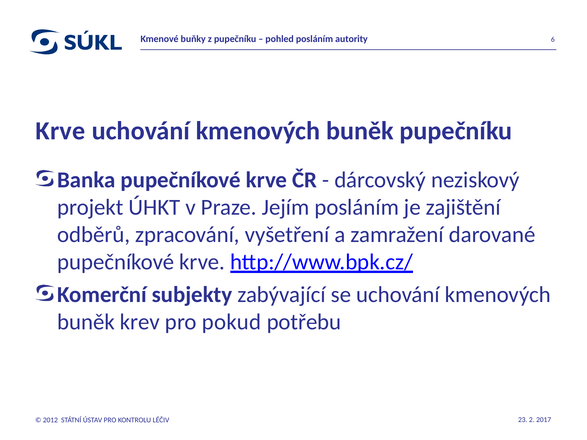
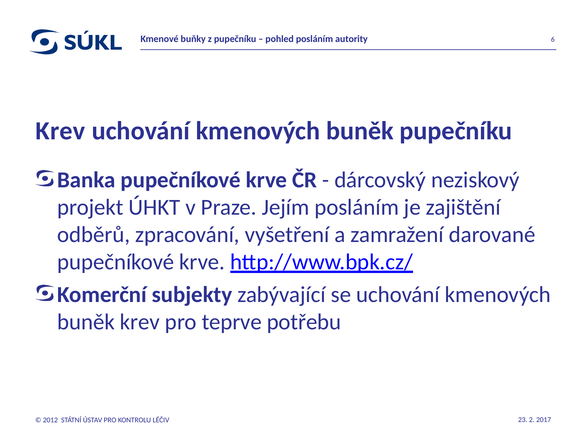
Krve: Krve -> Krev (60, 131)
pokud: pokud -> teprve (232, 322)
